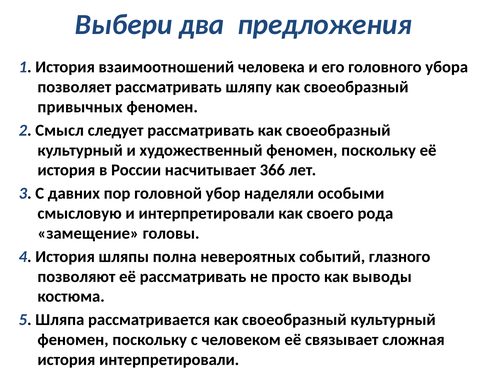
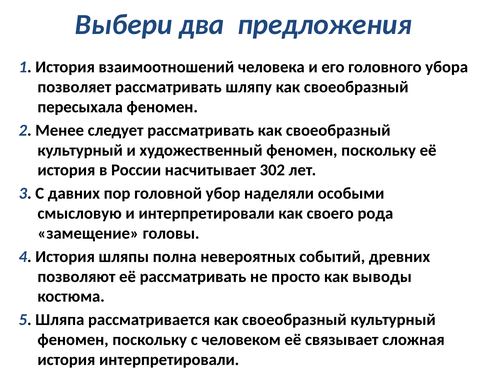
привычных: привычных -> пересыхала (80, 107)
Смысл: Смысл -> Менее (60, 130)
366: 366 -> 302 (272, 170)
глазного: глазного -> древних (400, 257)
